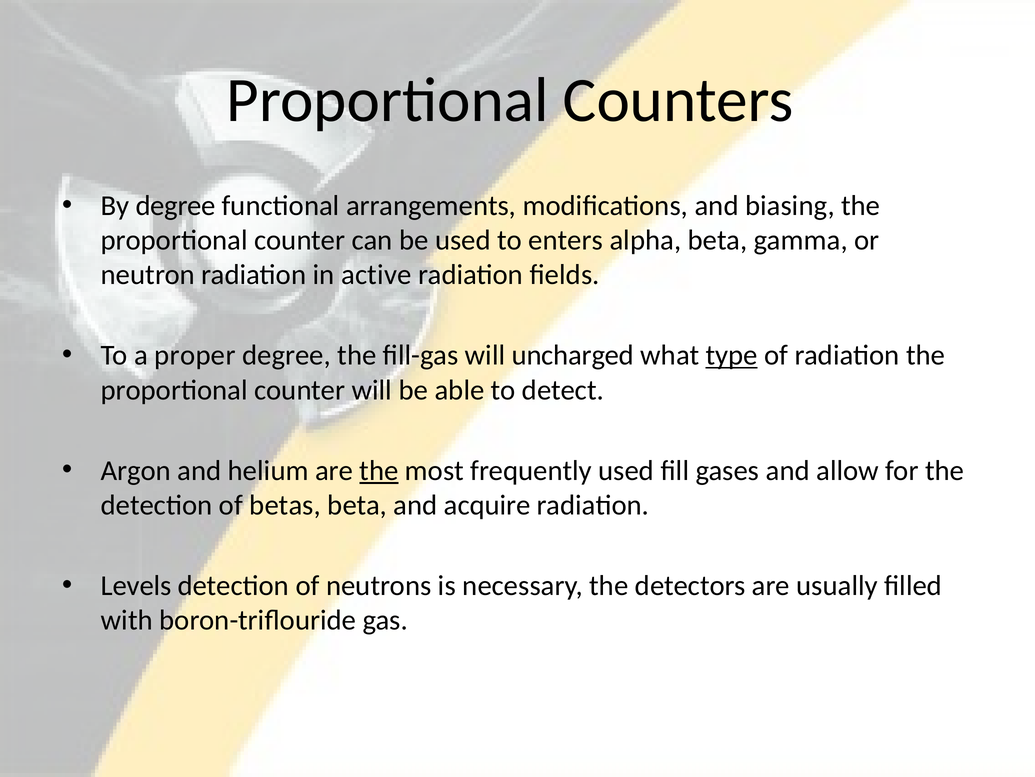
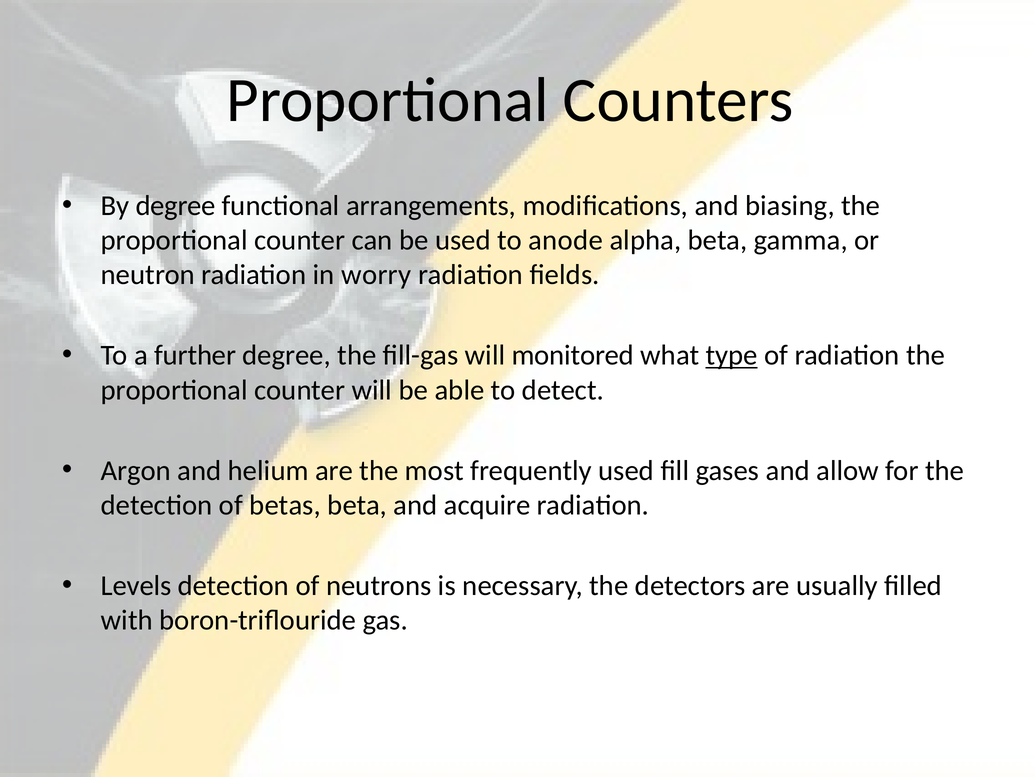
enters: enters -> anode (566, 240)
active: active -> worry (376, 275)
proper: proper -> further (195, 355)
uncharged: uncharged -> monitored (573, 355)
the underline: present -> none (379, 470)
